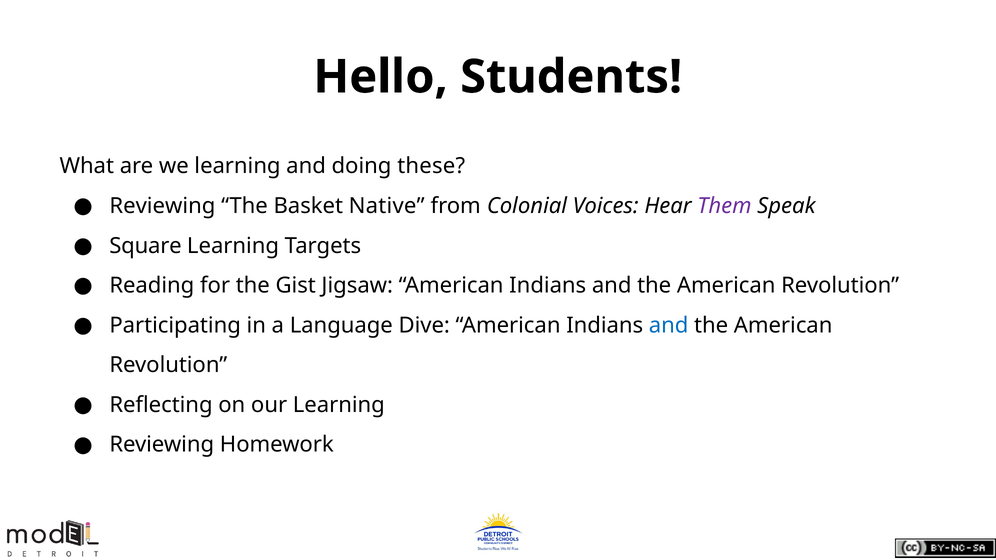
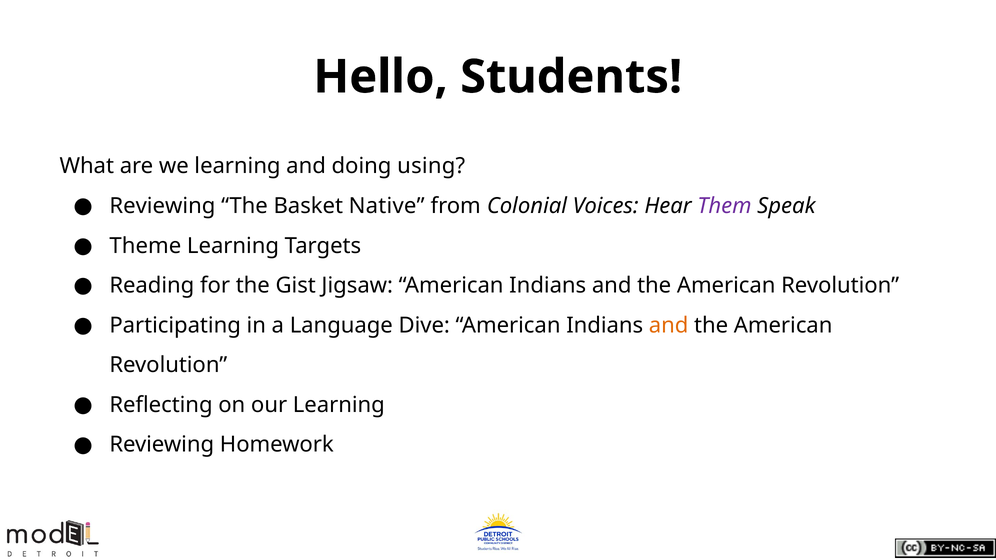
these: these -> using (431, 166)
Square: Square -> Theme (145, 246)
and colour: blue -> orange (669, 325)
